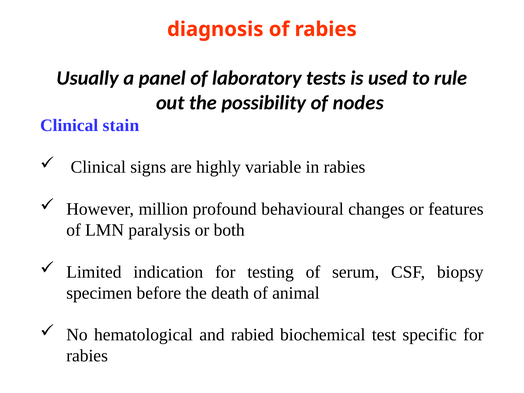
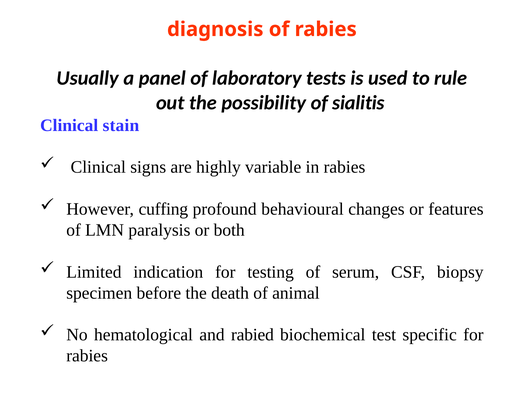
nodes: nodes -> sialitis (358, 103)
million: million -> cuffing (163, 209)
